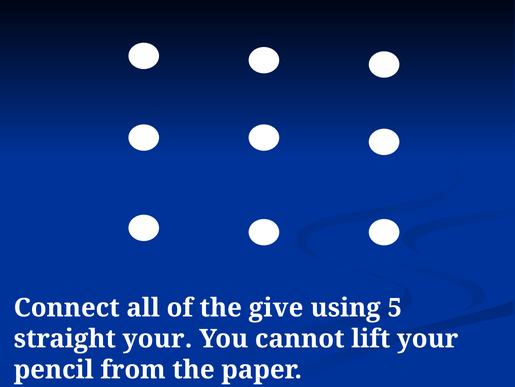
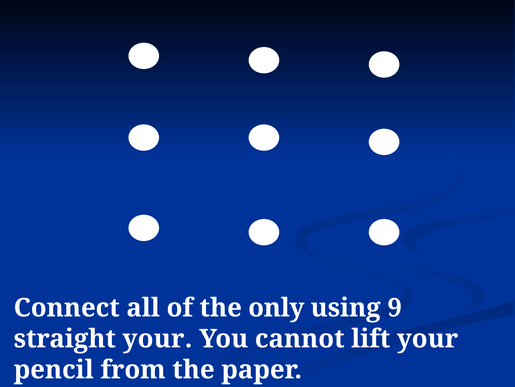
give: give -> only (276, 307)
5: 5 -> 9 (395, 307)
